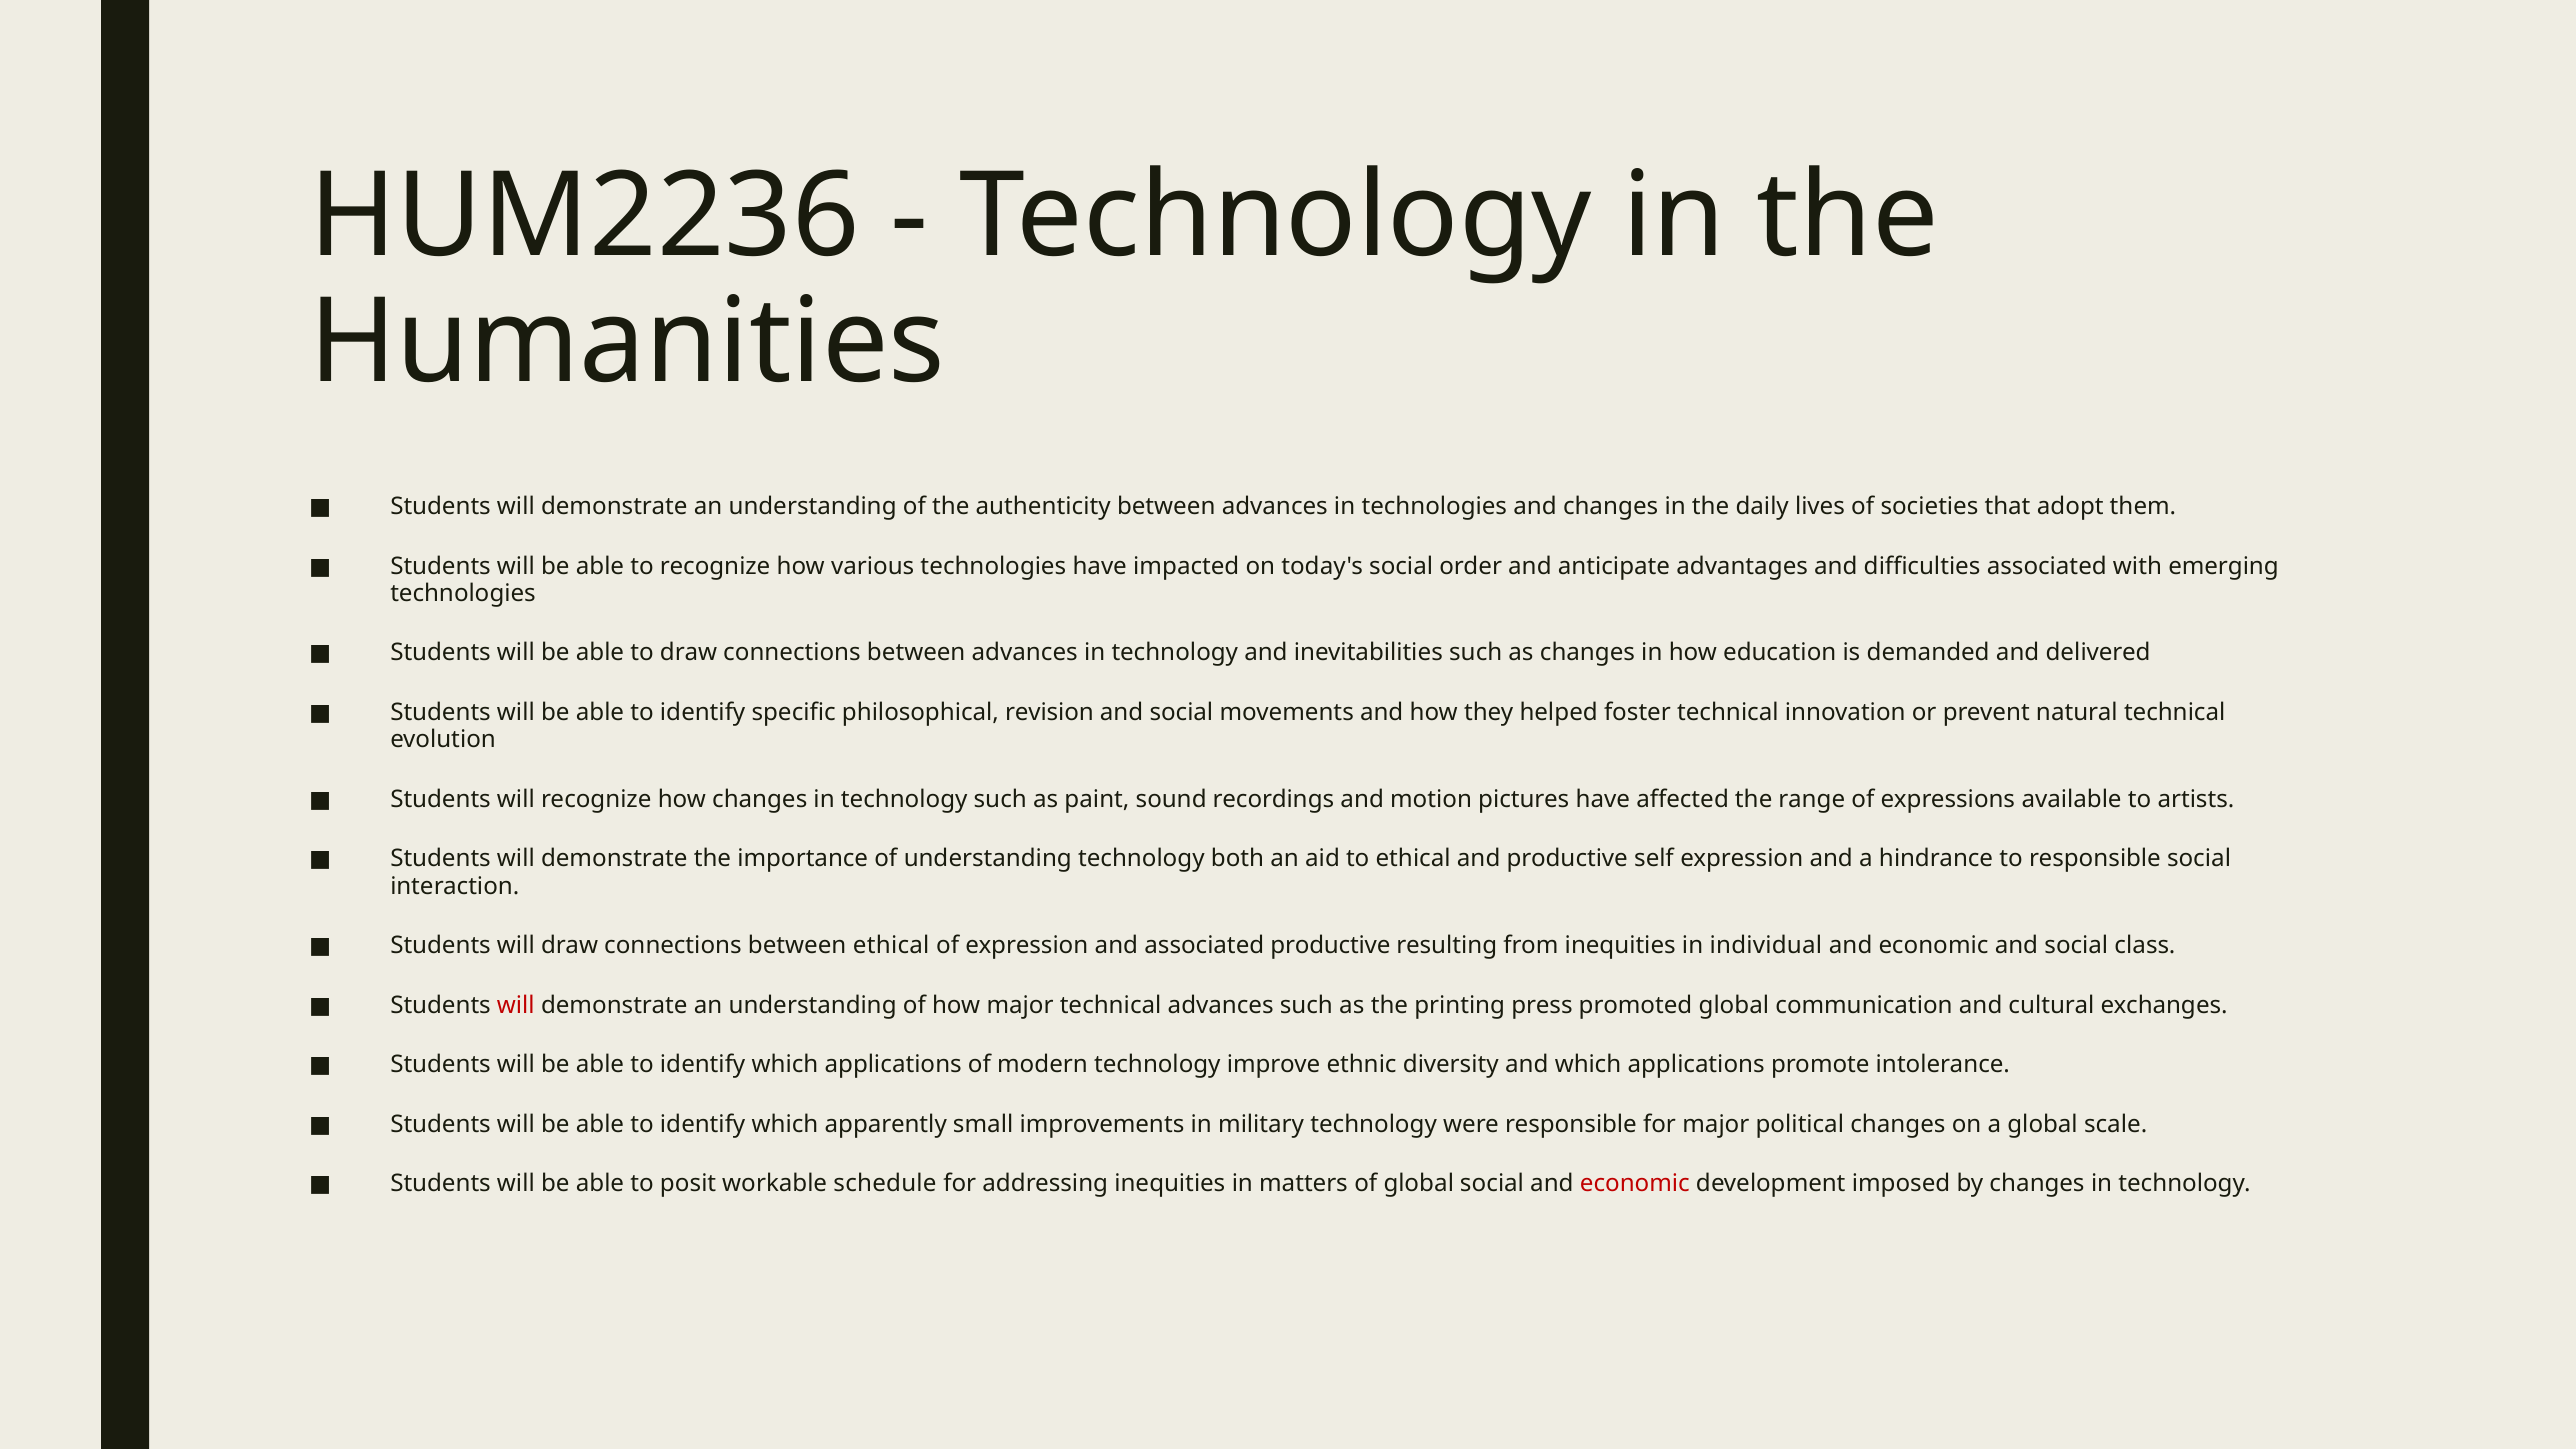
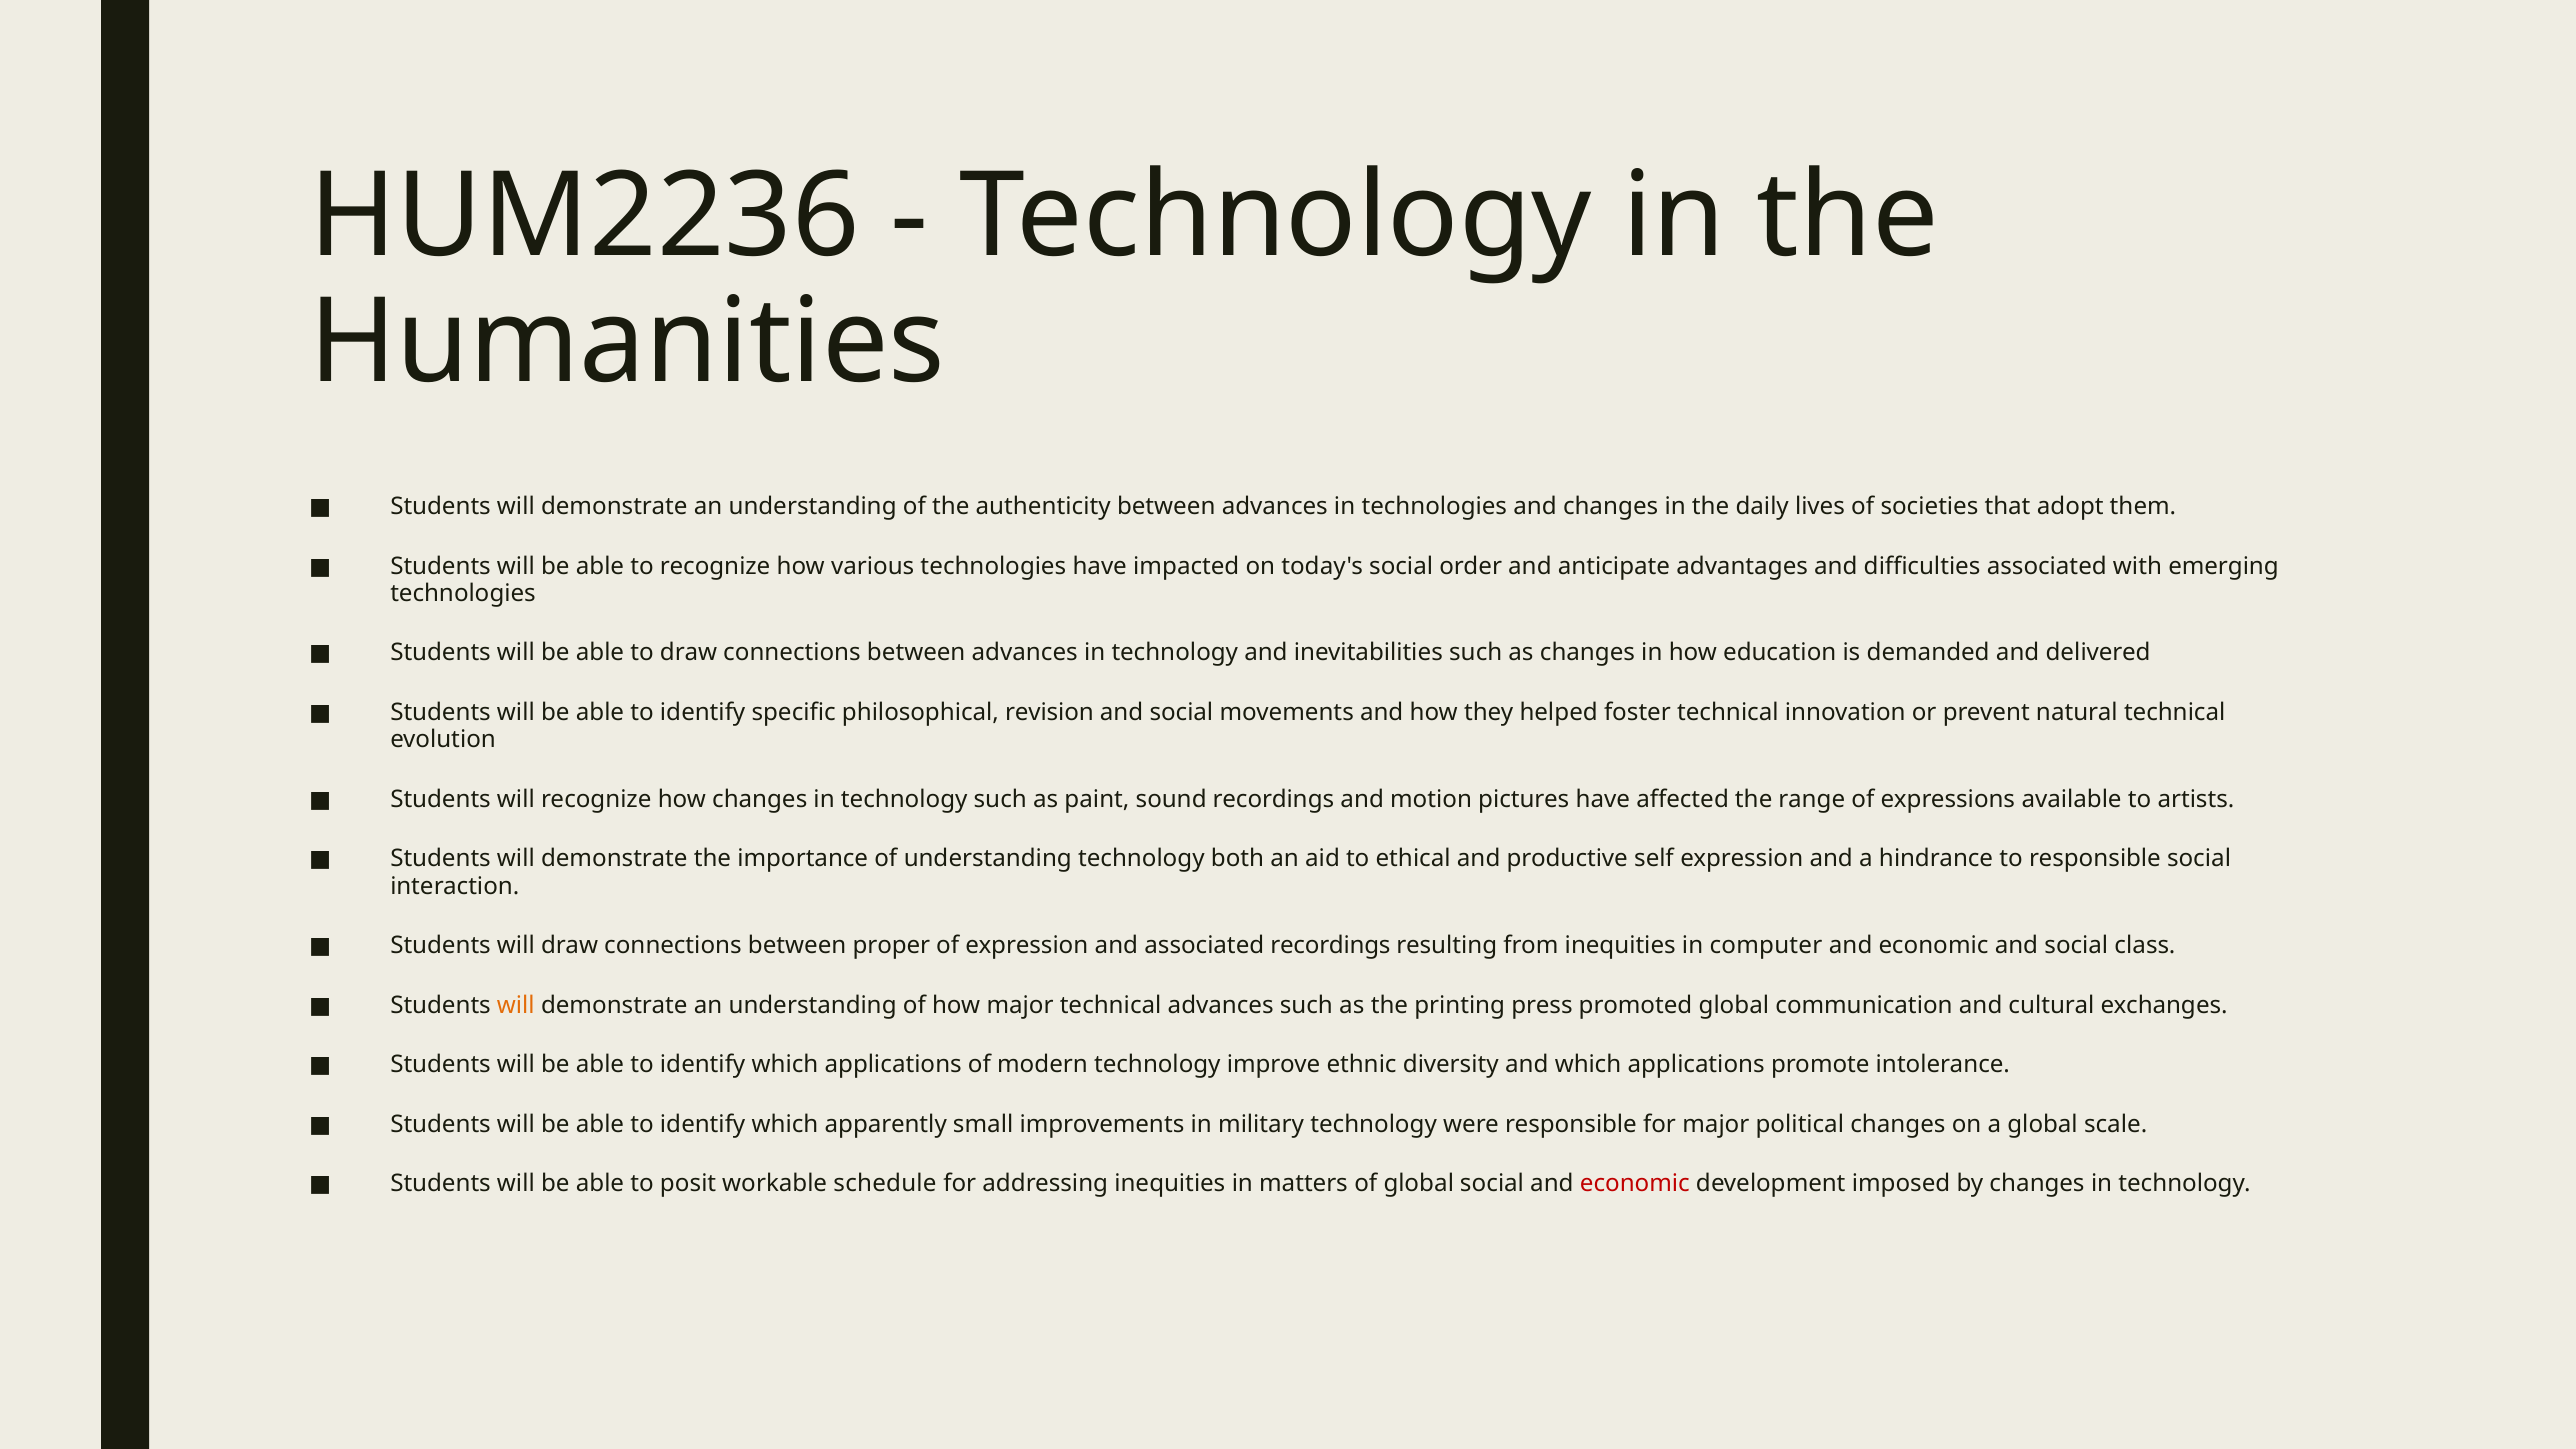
between ethical: ethical -> proper (891, 946)
associated productive: productive -> recordings (1330, 946)
individual: individual -> computer (1766, 946)
will colour: red -> orange (516, 1005)
